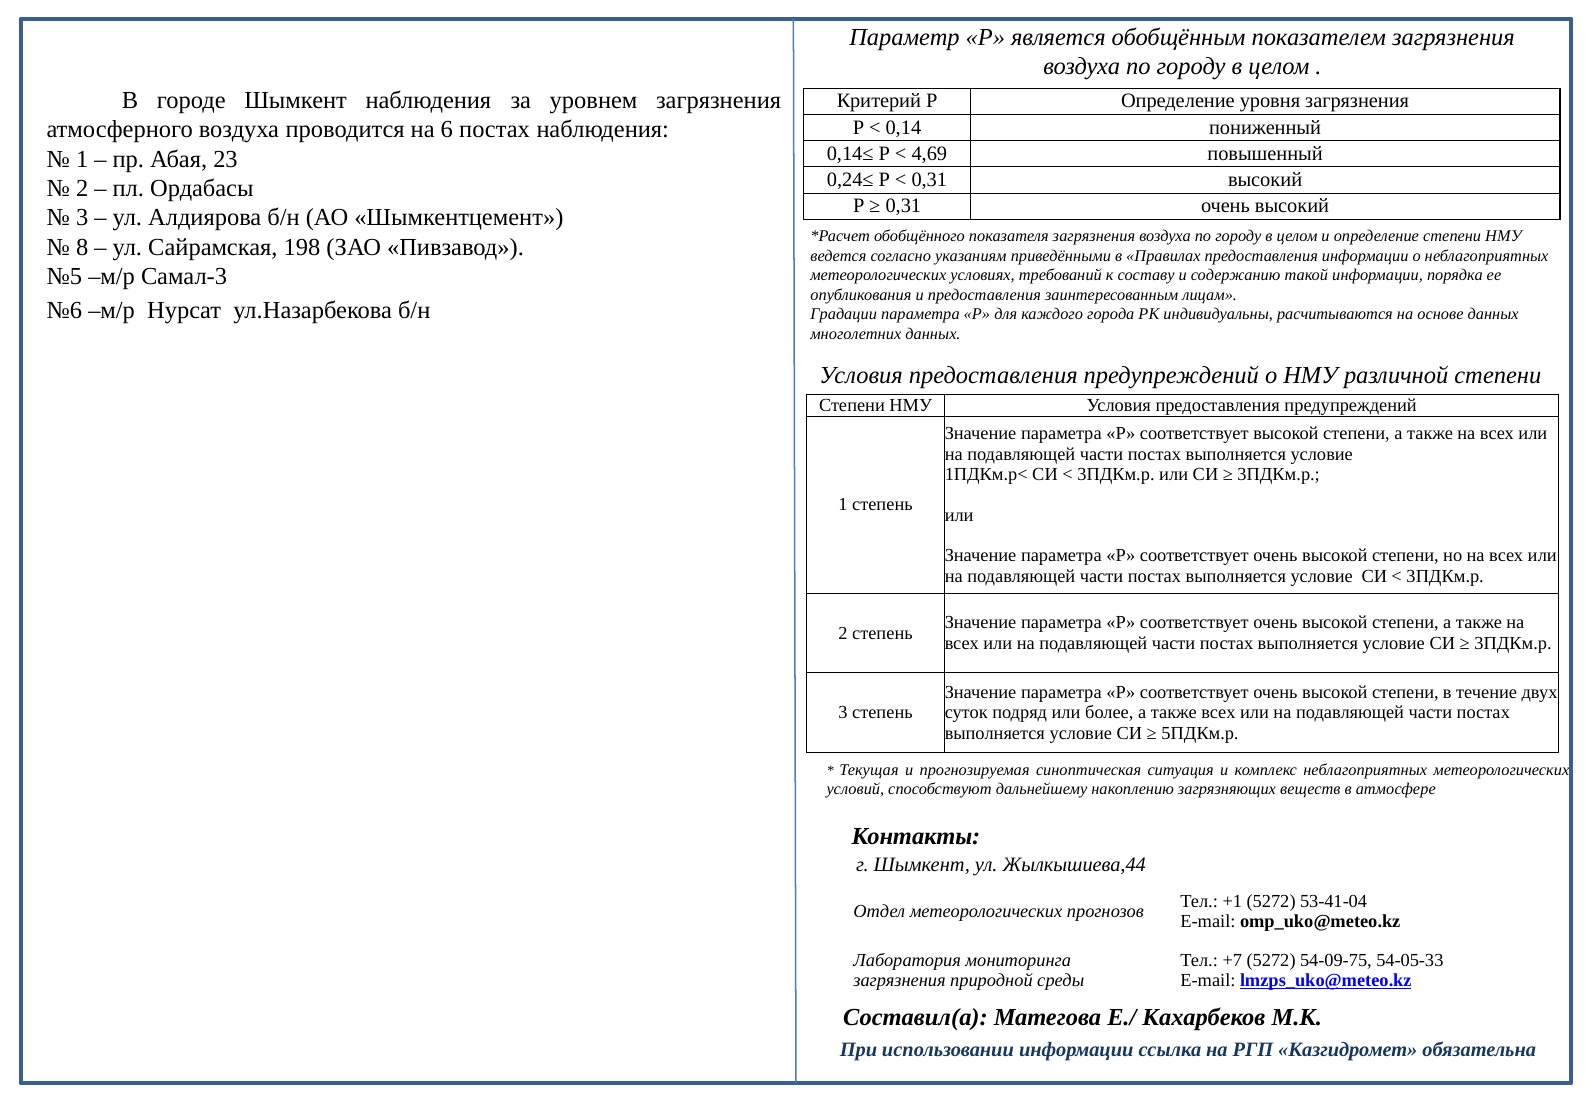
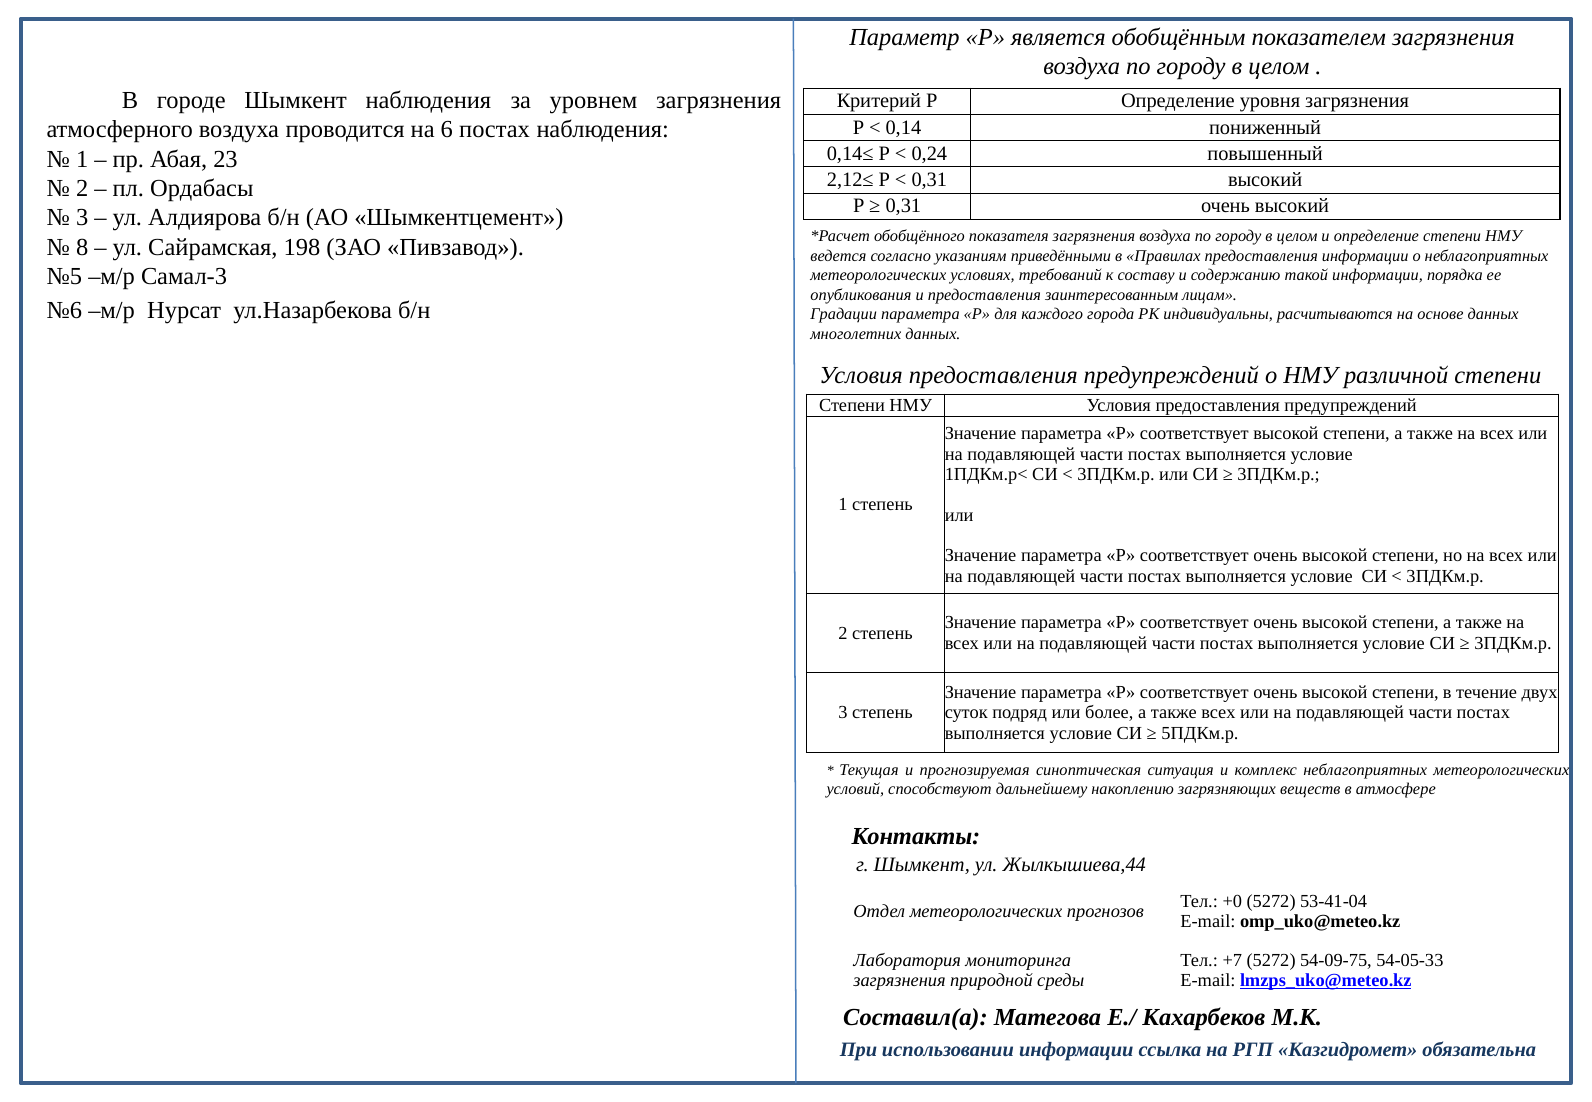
4,69: 4,69 -> 0,24 (929, 154)
0,24≤: 0,24≤ -> 2,12≤ (850, 180)
+1: +1 -> +0 (1232, 901)
